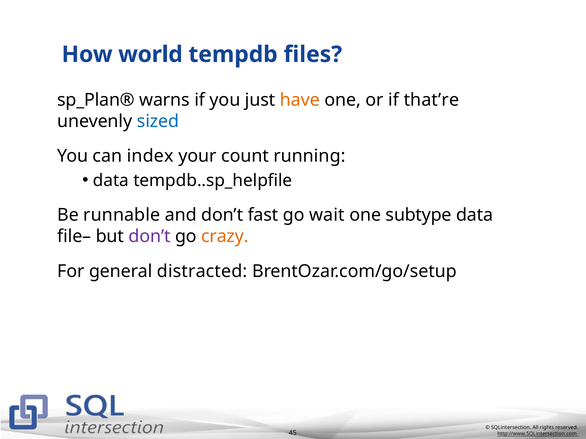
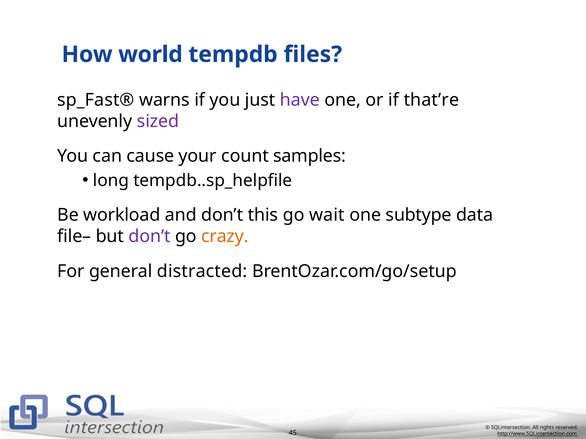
sp_Plan®: sp_Plan® -> sp_Fast® (96, 100)
have colour: orange -> purple (300, 100)
sized colour: blue -> purple (158, 121)
index: index -> cause (150, 156)
running: running -> samples (310, 156)
data: data -> long (111, 181)
runnable: runnable -> workload (122, 215)
fast: fast -> this (263, 215)
